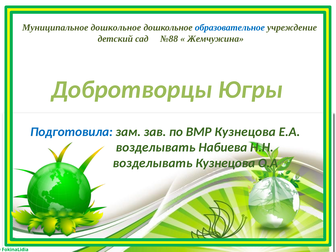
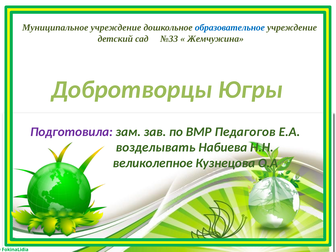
Муниципальное дошкольное: дошкольное -> учреждение (116, 28)
№88: №88 -> №33 (169, 39)
Подготовила colour: blue -> purple (71, 132)
ВМР Кузнецова: Кузнецова -> Педагогов (245, 132)
возделывать: возделывать -> великолепное (153, 163)
